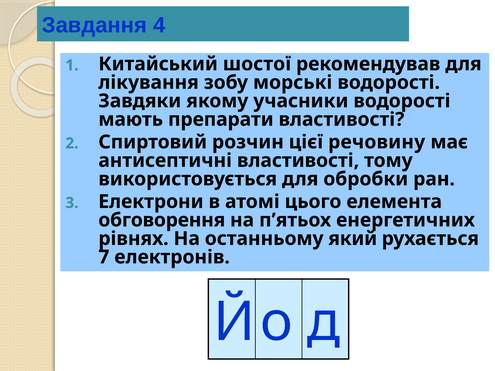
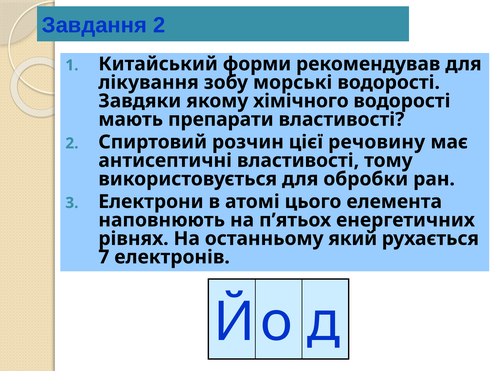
Завдання 4: 4 -> 2 (159, 25)
шостої: шостої -> форми (257, 64)
учасники: учасники -> хімічного (301, 101)
обговорення: обговорення -> наповнюють (162, 220)
